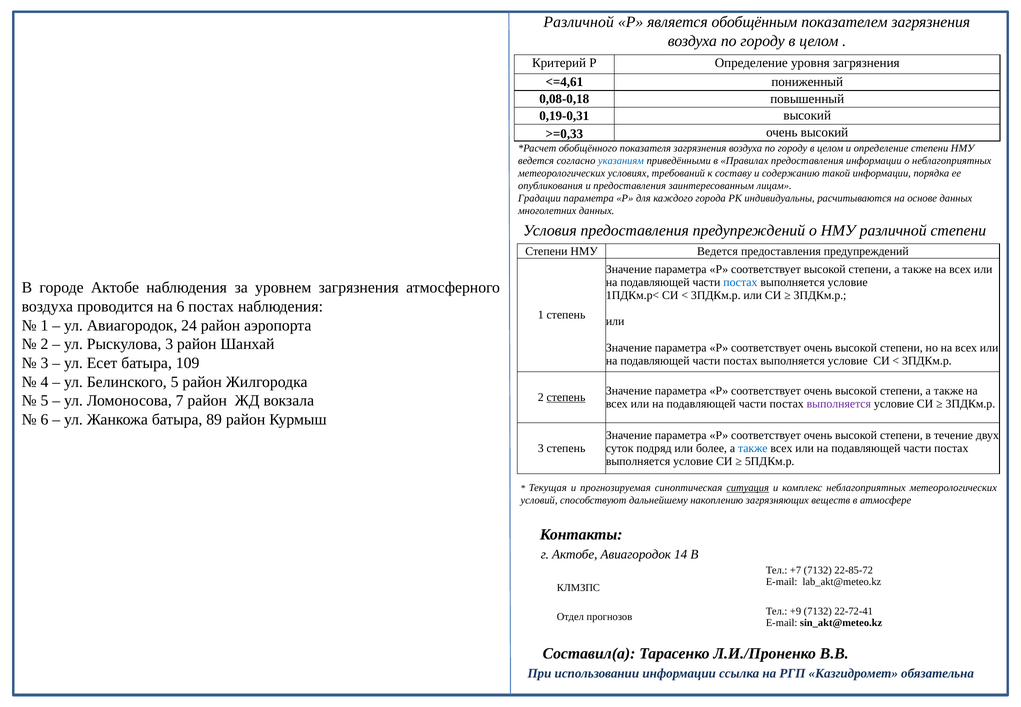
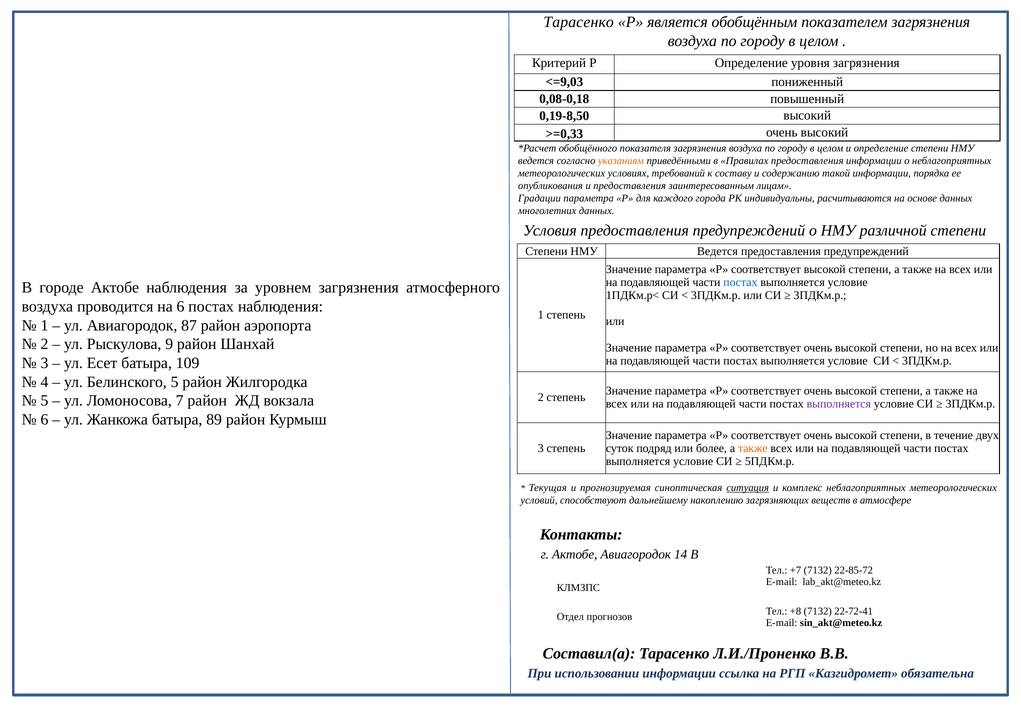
Различной: Различной -> Тарасенко (579, 22)
<=4,61: <=4,61 -> <=9,03 (564, 82)
0,19-0,31: 0,19-0,31 -> 0,19-8,50 (564, 116)
указаниям colour: blue -> orange (621, 161)
24: 24 -> 87 (189, 325)
Рыскулова 3: 3 -> 9 (169, 344)
степень underline: present -> none (566, 397)
также colour: blue -> orange (753, 448)
+9: +9 -> +8 (796, 611)
